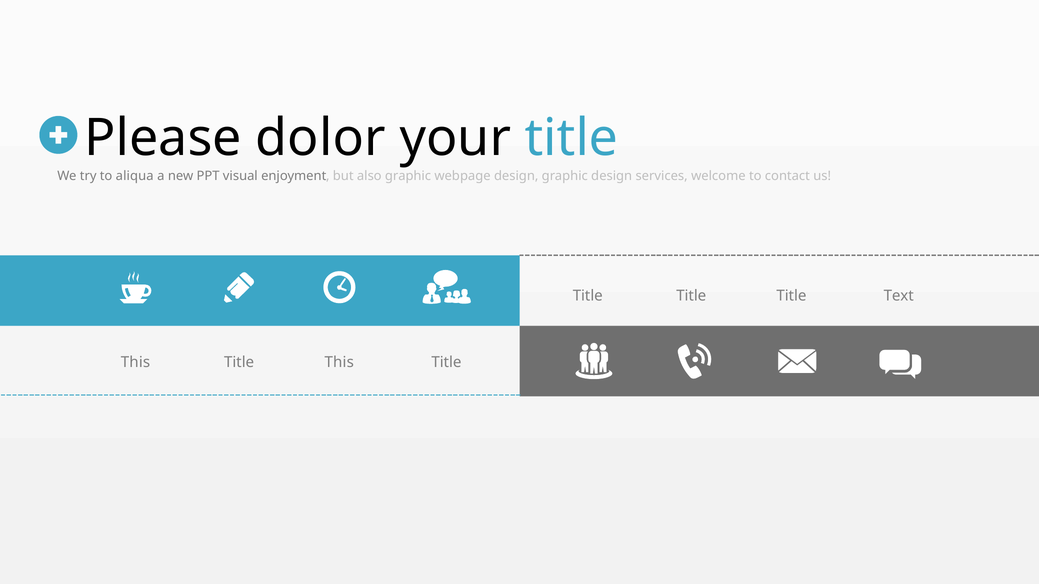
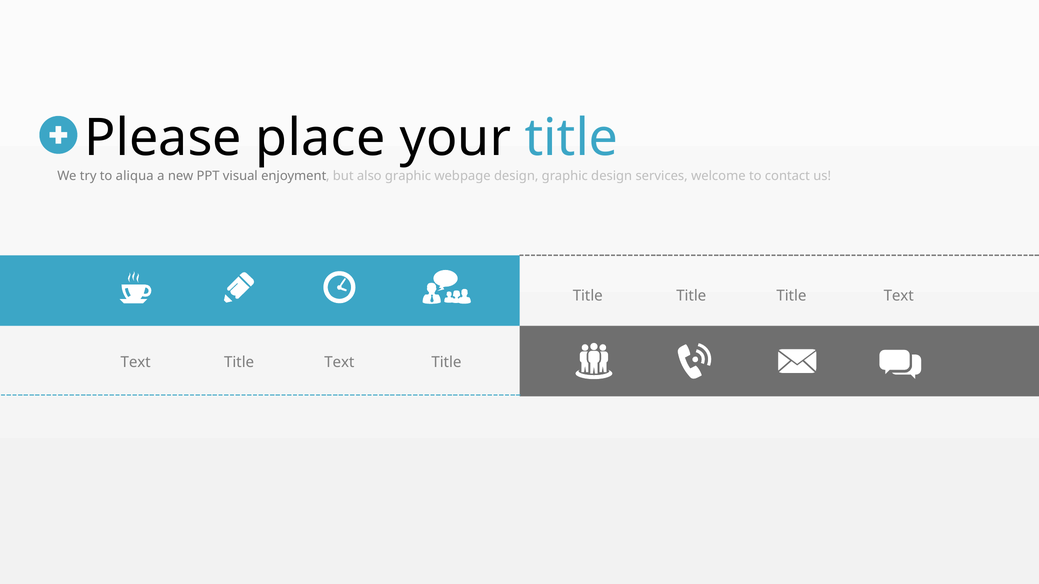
dolor: dolor -> place (320, 138)
This: This -> Text (136, 362)
This: This -> Text (339, 362)
